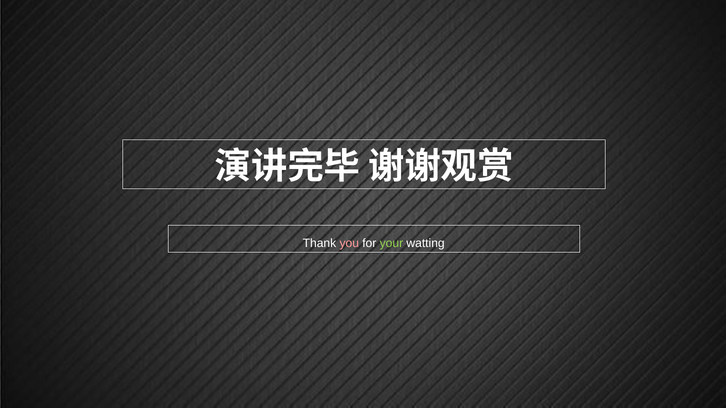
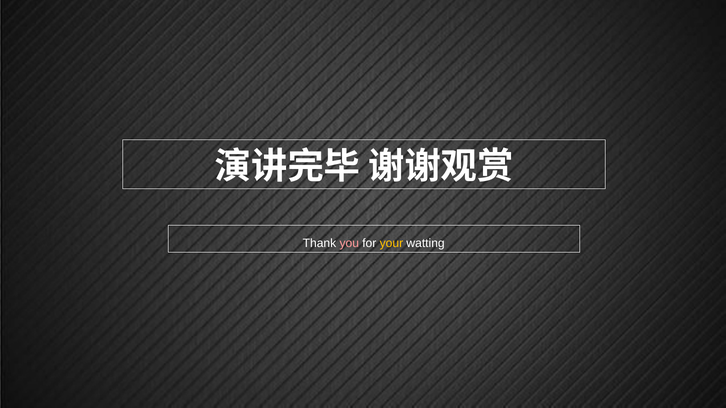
your colour: light green -> yellow (391, 244)
